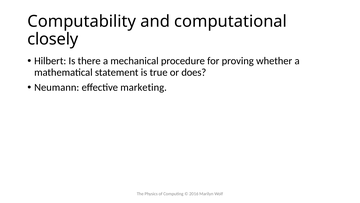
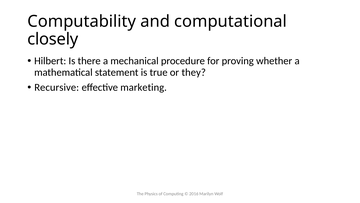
does: does -> they (194, 72)
Neumann: Neumann -> Recursive (57, 87)
